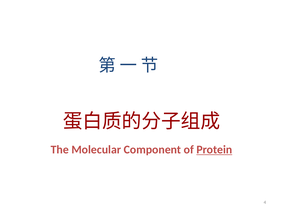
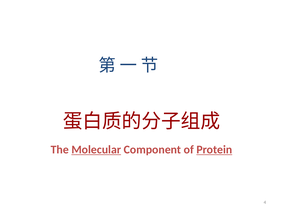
Molecular underline: none -> present (96, 150)
